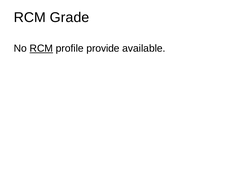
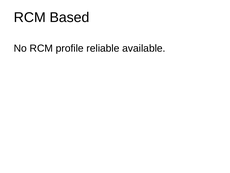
Grade: Grade -> Based (70, 17)
RCM underline: present -> none (41, 48)
provide: provide -> reliable (103, 48)
